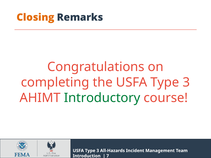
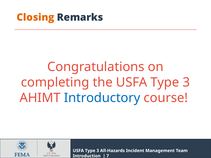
Introductory colour: green -> blue (102, 98)
